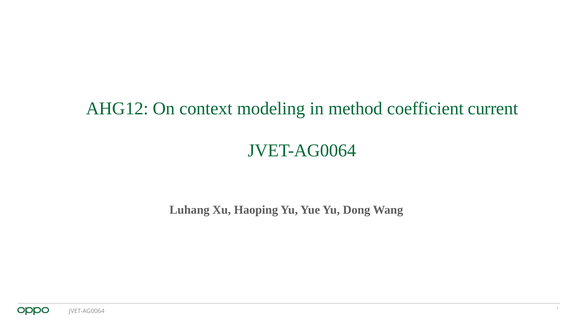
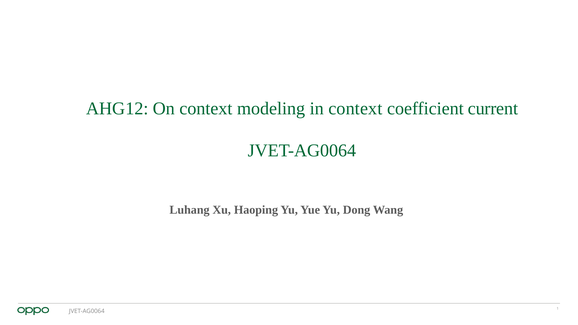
in method: method -> context (355, 108)
